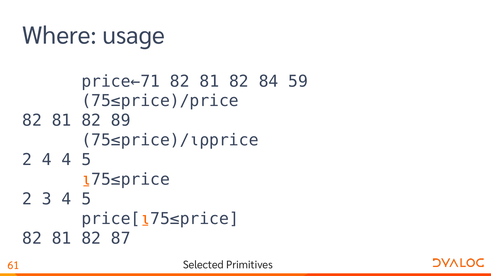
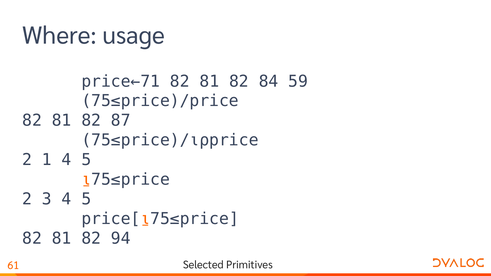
89: 89 -> 87 (121, 121)
2 4: 4 -> 1 (47, 160)
87: 87 -> 94 (121, 238)
